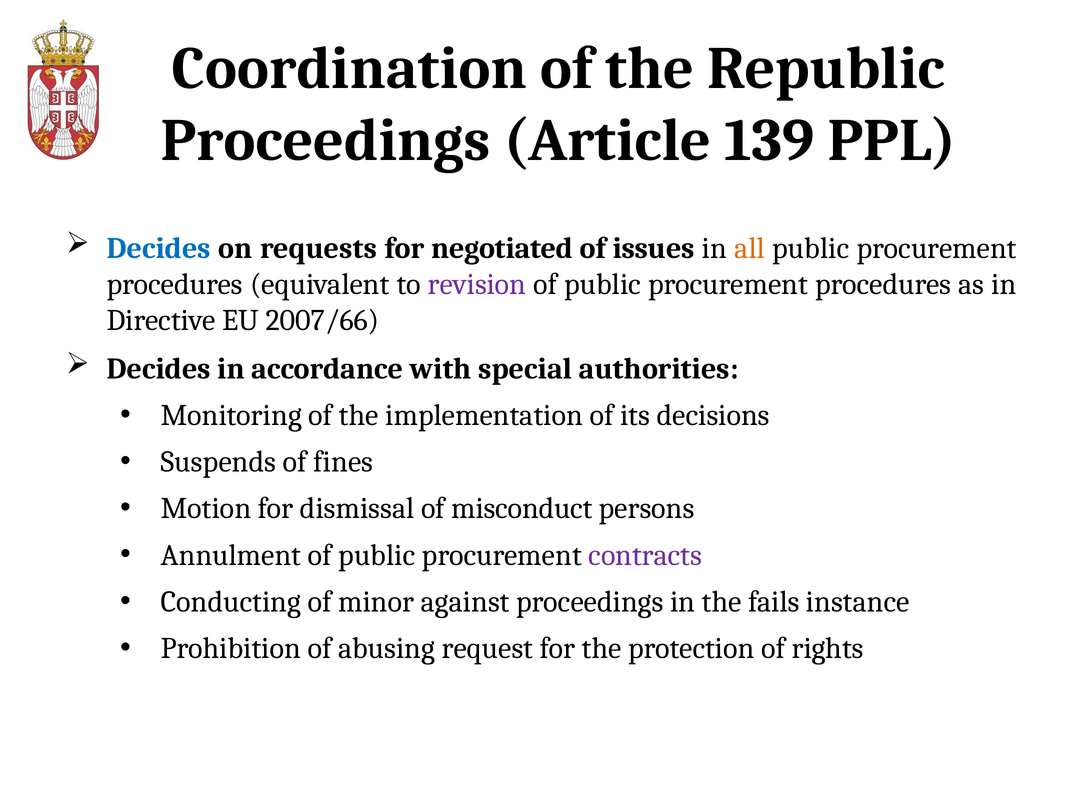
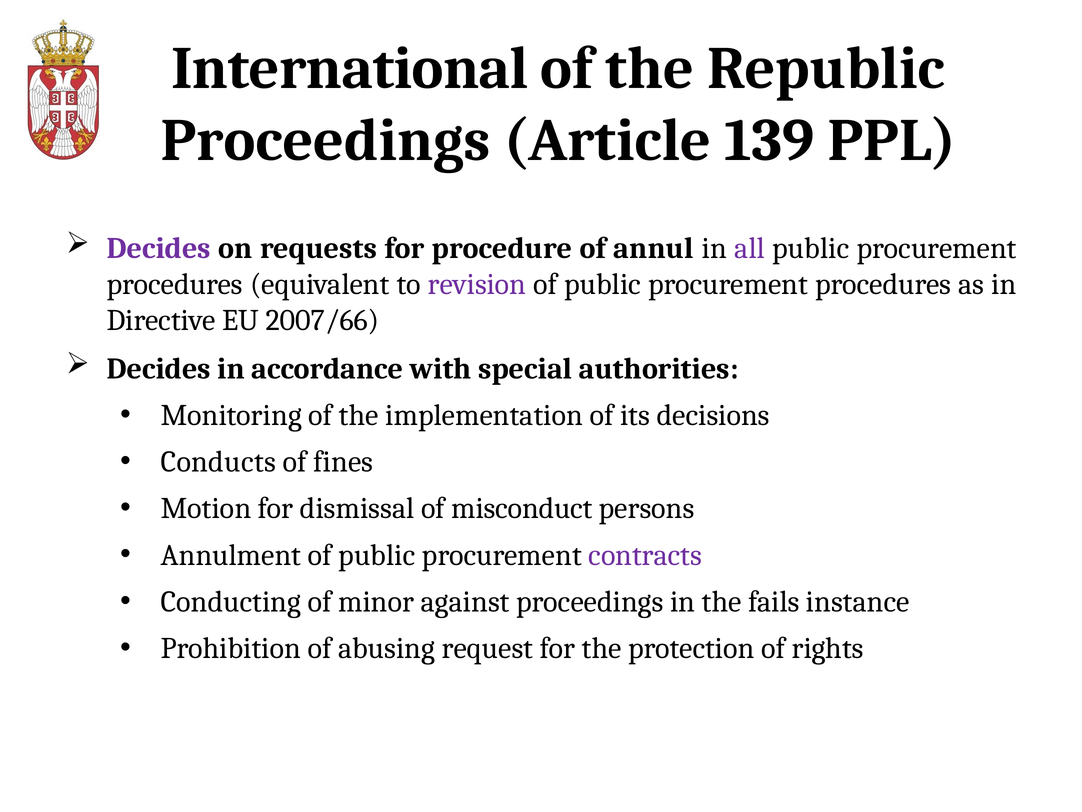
Coordination: Coordination -> International (350, 68)
Decides colour: blue -> purple (159, 248)
negotiated: negotiated -> procedure (502, 248)
issues: issues -> annul (653, 248)
all colour: orange -> purple (750, 248)
Suspends: Suspends -> Conducts (218, 462)
